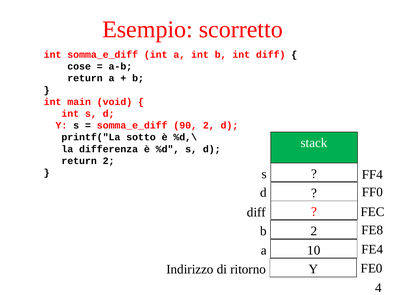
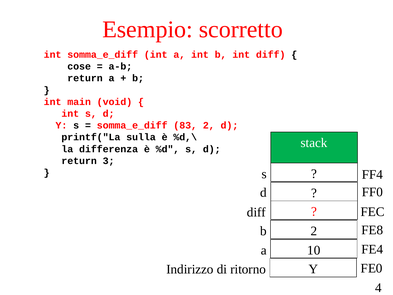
90: 90 -> 83 (185, 125)
sotto: sotto -> sulla (141, 137)
return 2: 2 -> 3 (109, 161)
